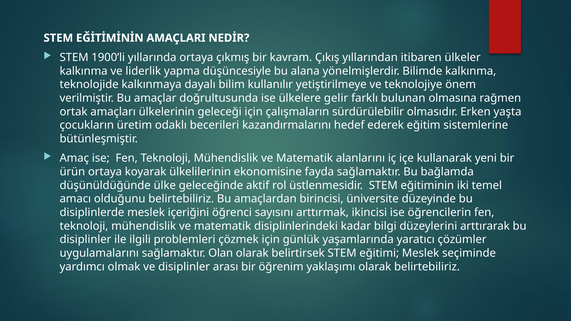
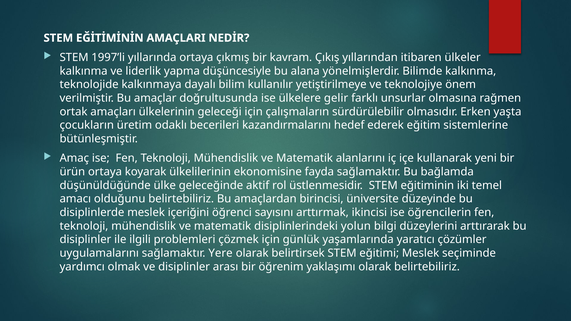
1900’li: 1900’li -> 1997’li (108, 58)
bulunan: bulunan -> unsurlar (403, 98)
kadar: kadar -> yolun (356, 226)
Olan: Olan -> Yere (221, 253)
